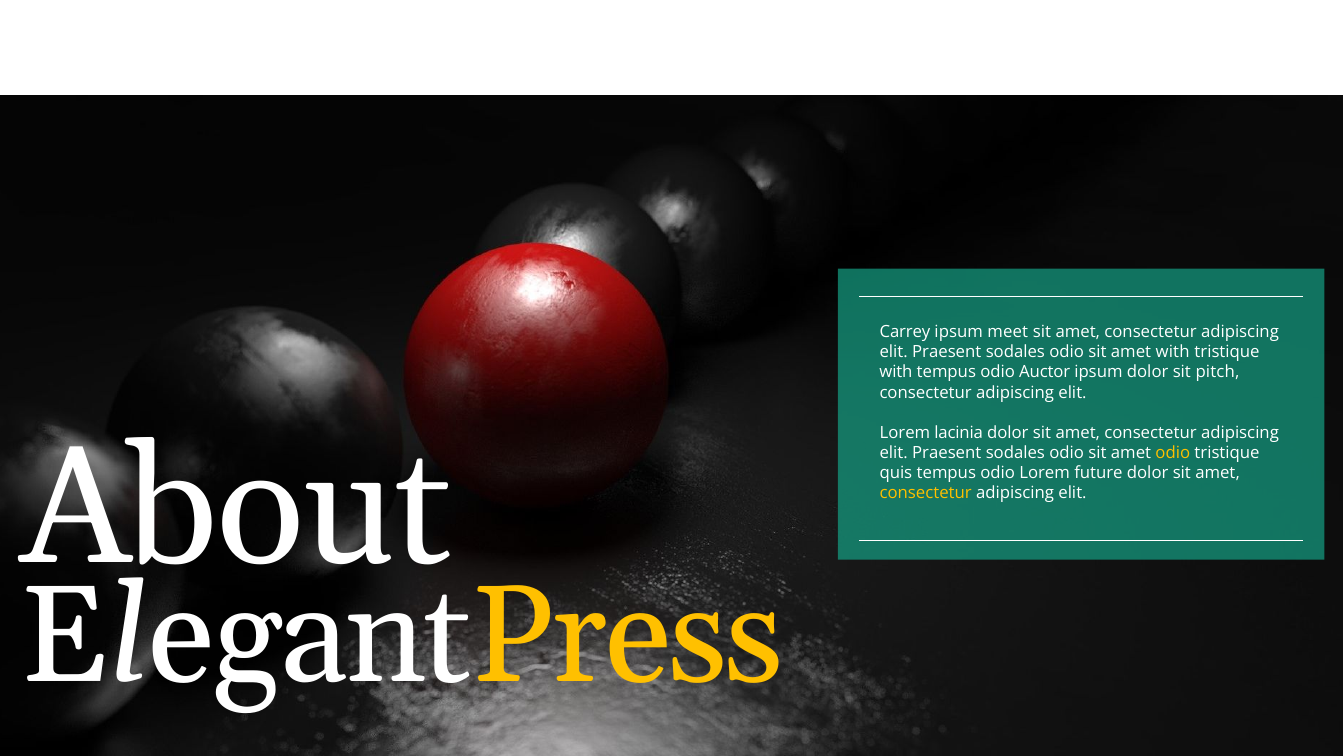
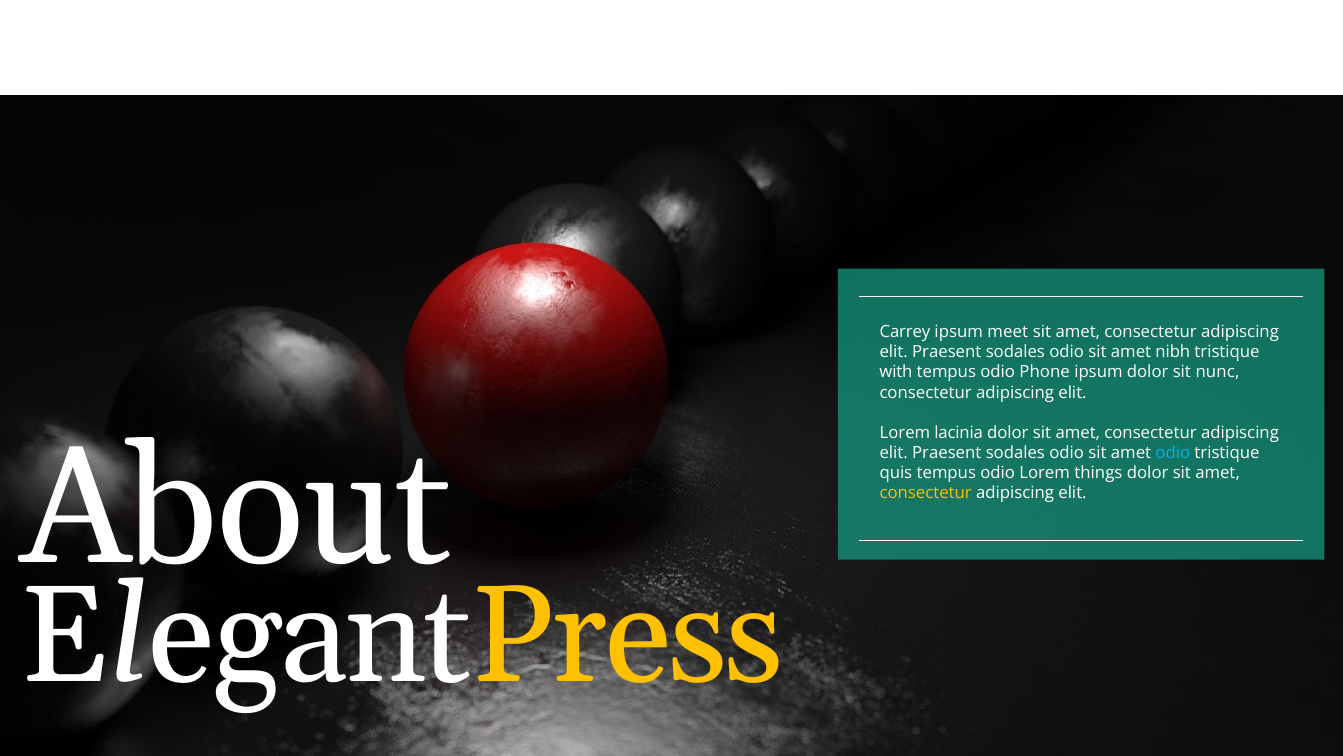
amet with: with -> nibh (1173, 352)
Auctor: Auctor -> Phone (1045, 372)
pitch: pitch -> nunc (1217, 372)
odio colour: yellow -> light blue (1173, 453)
future: future -> things (1098, 473)
